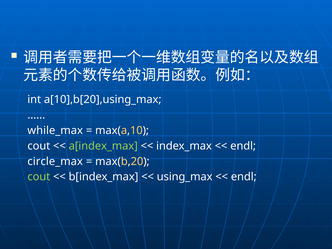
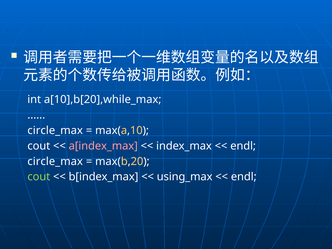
a[10],b[20],using_max: a[10],b[20],using_max -> a[10],b[20],while_max (103, 99)
while_max: while_max -> circle_max (55, 130)
a[index_max colour: light green -> pink (103, 146)
